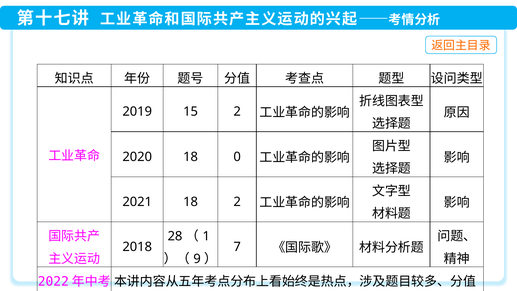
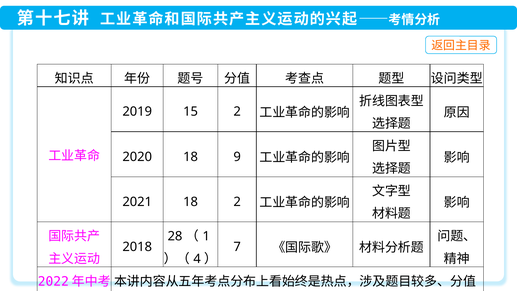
0: 0 -> 9 (237, 157)
9: 9 -> 4 (197, 259)
